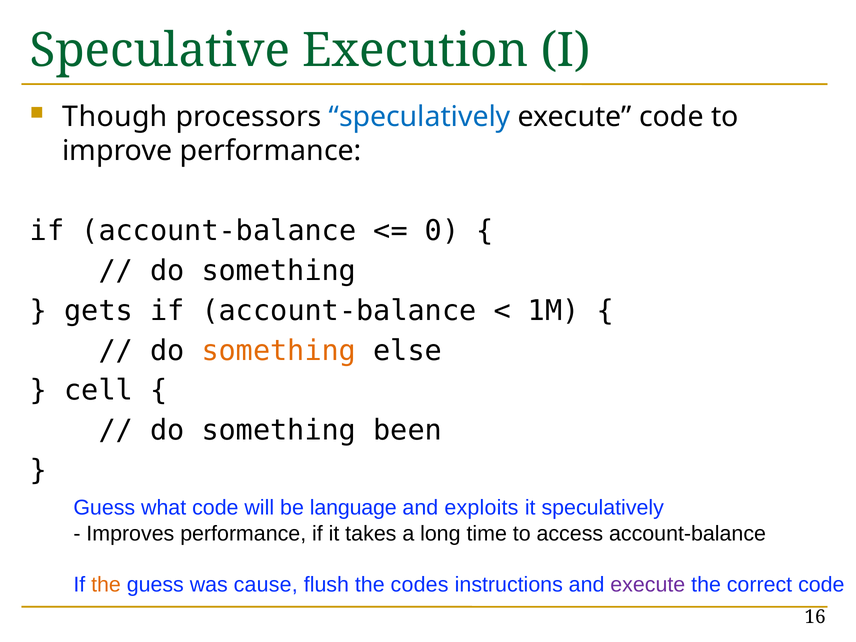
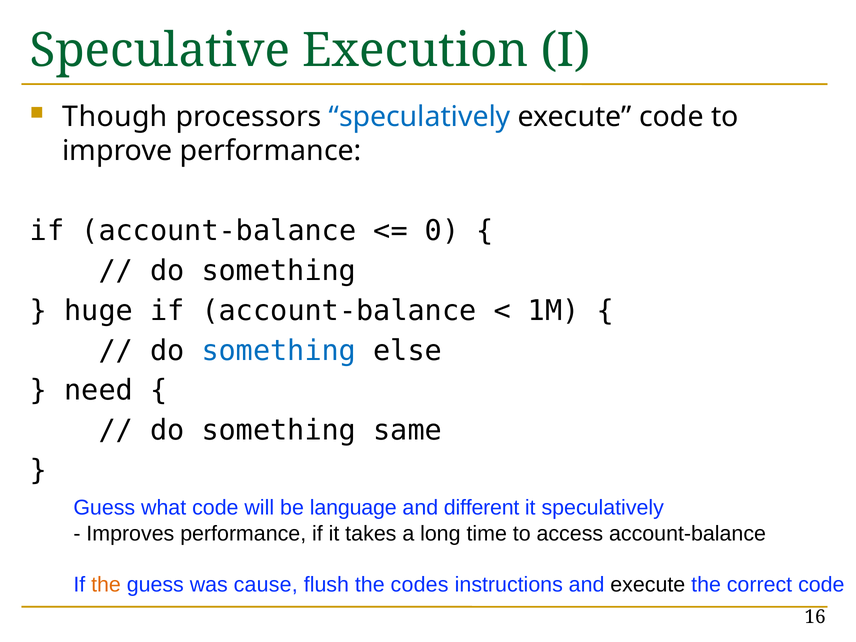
gets: gets -> huge (99, 311)
something colour: orange -> blue (279, 351)
cell: cell -> need (99, 391)
been: been -> same (408, 431)
exploits: exploits -> different (482, 508)
execute colour: purple -> black (648, 585)
